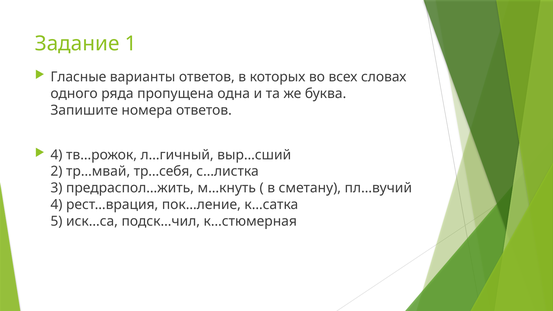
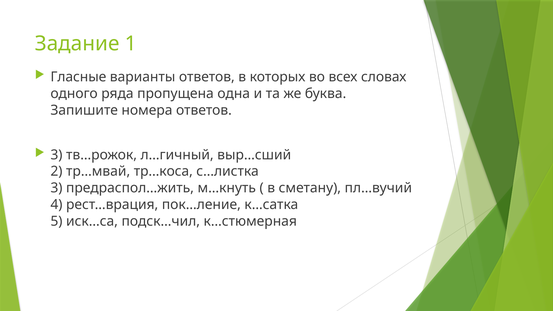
4: 4 -> 3 (56, 155)
тр…себя: тр…себя -> тр…коса (163, 171)
